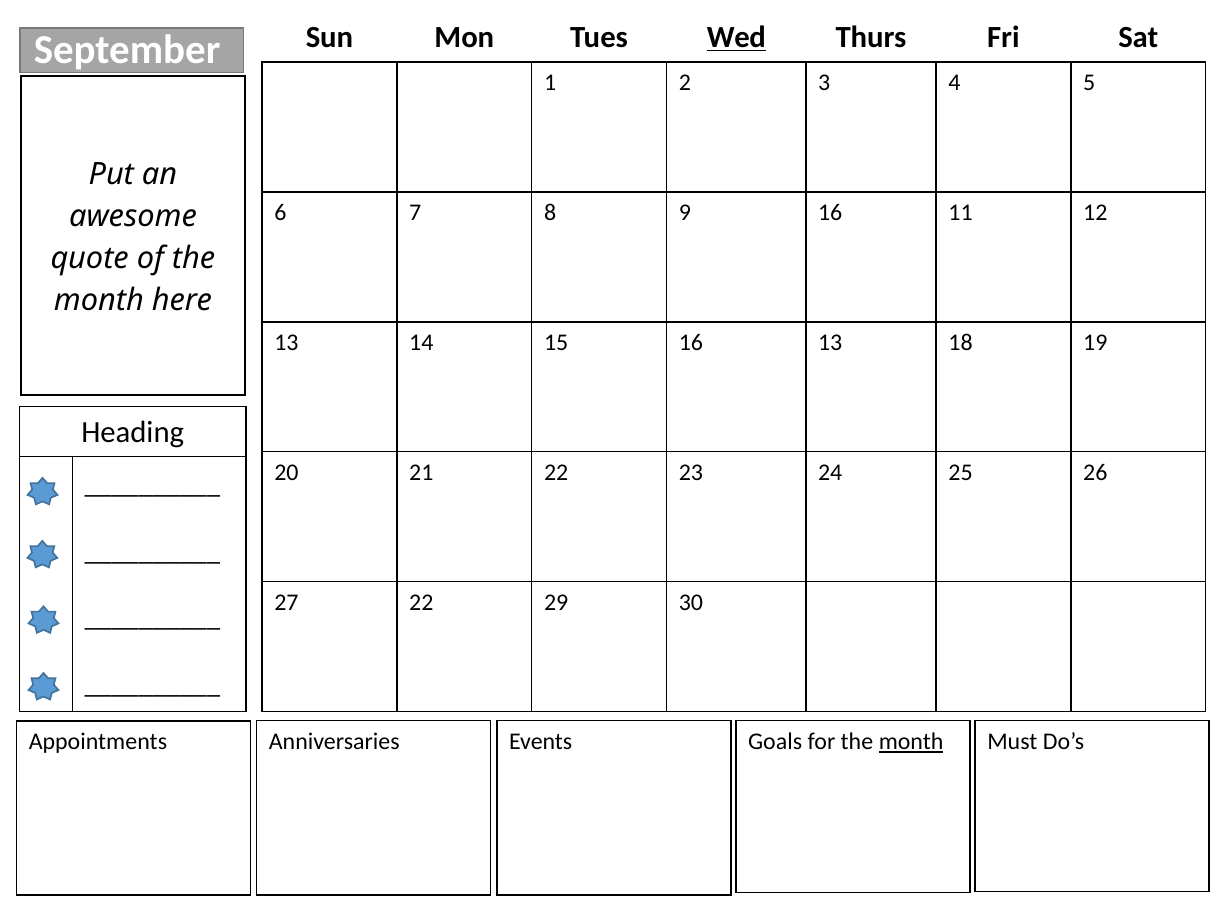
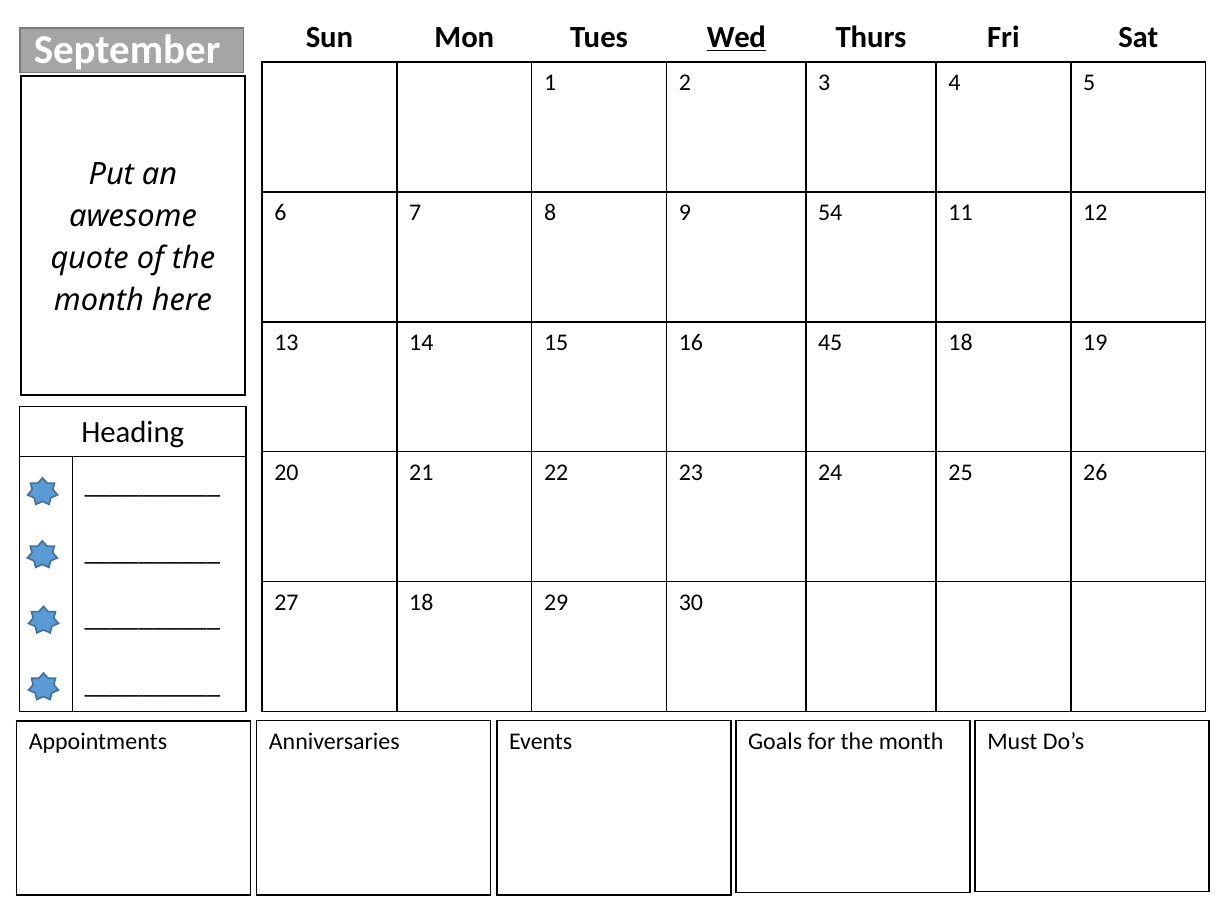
9 16: 16 -> 54 (830, 213)
16 13: 13 -> 45 (830, 343)
27 22: 22 -> 18 (421, 603)
month underline: present -> none (911, 742)
